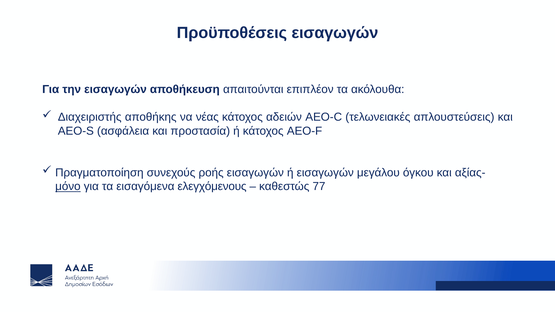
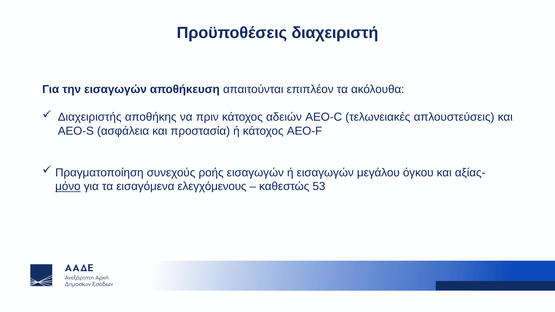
Προϋποθέσεις εισαγωγών: εισαγωγών -> διαχειριστή (335, 33)
νέας: νέας -> πριν (207, 117)
77: 77 -> 53 (319, 187)
